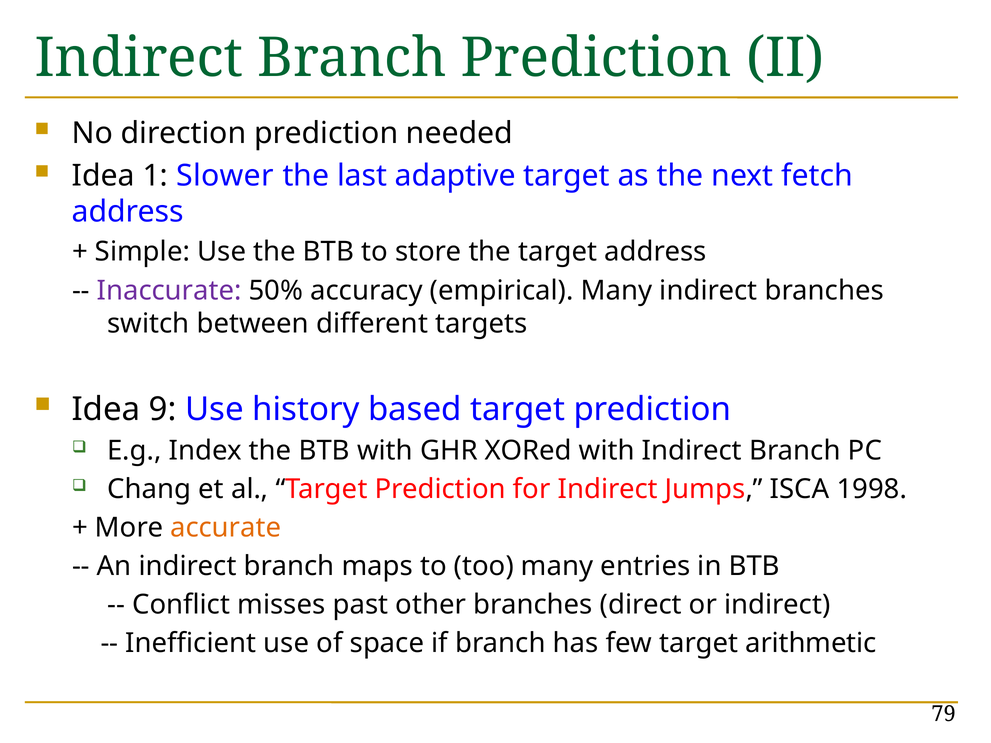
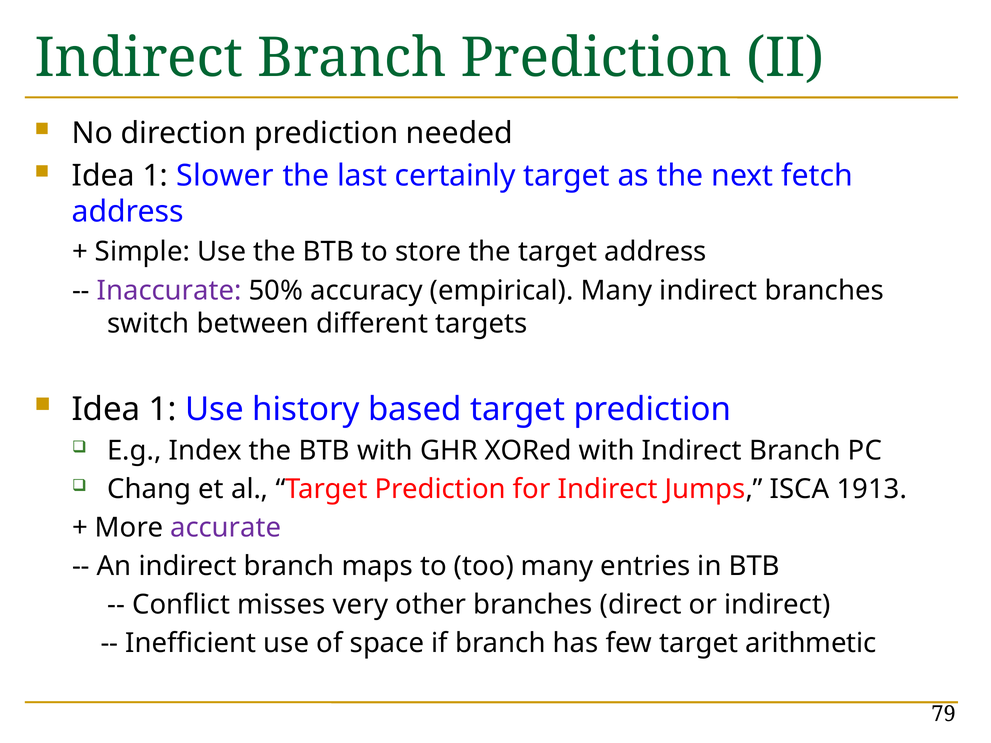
adaptive: adaptive -> certainly (455, 176)
9: 9 -> 1 (163, 409)
1998: 1998 -> 1913 (872, 489)
accurate colour: orange -> purple (226, 528)
past: past -> very (360, 605)
